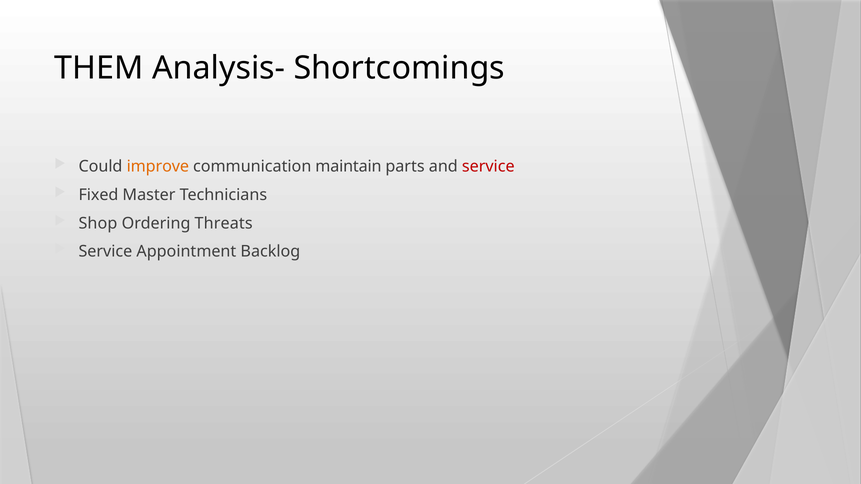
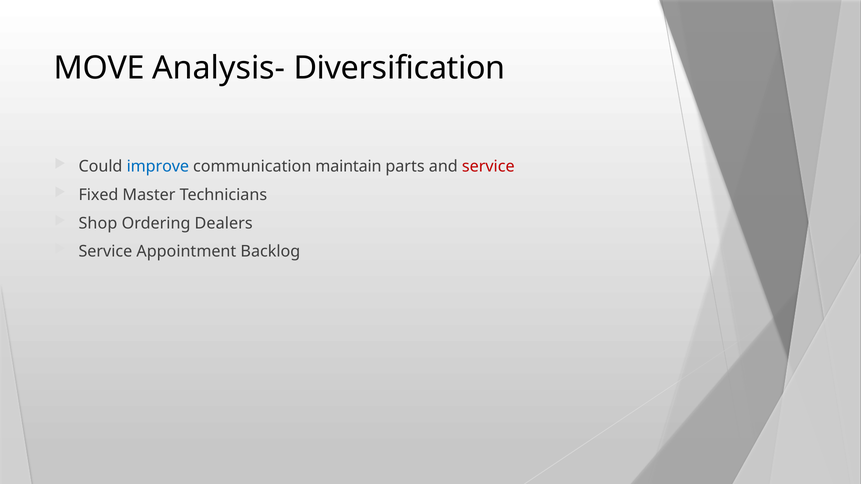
THEM: THEM -> MOVE (99, 68)
Shortcomings: Shortcomings -> Diversification (399, 68)
improve colour: orange -> blue (158, 167)
Threats: Threats -> Dealers (224, 223)
